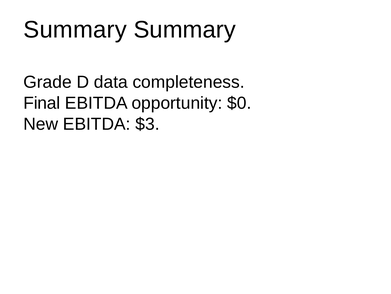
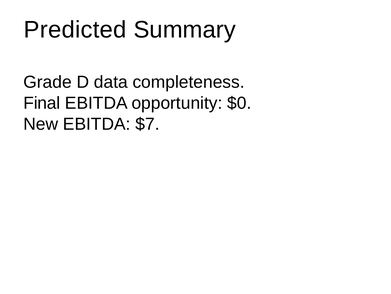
Summary: Summary -> Predicted (75, 30)
$3: $3 -> $7 (148, 124)
